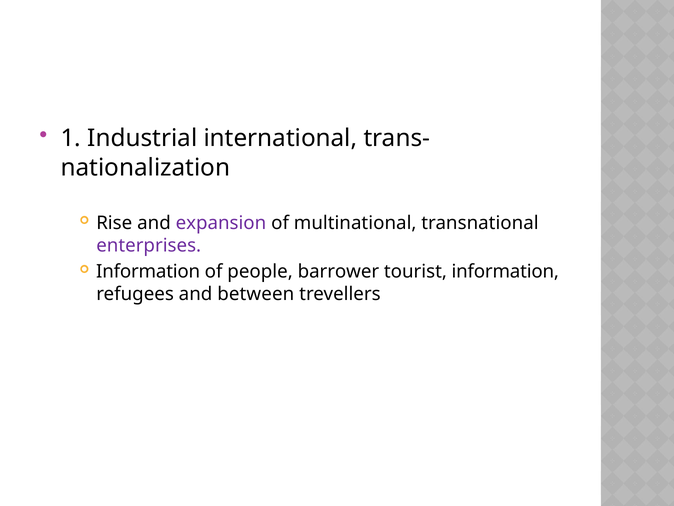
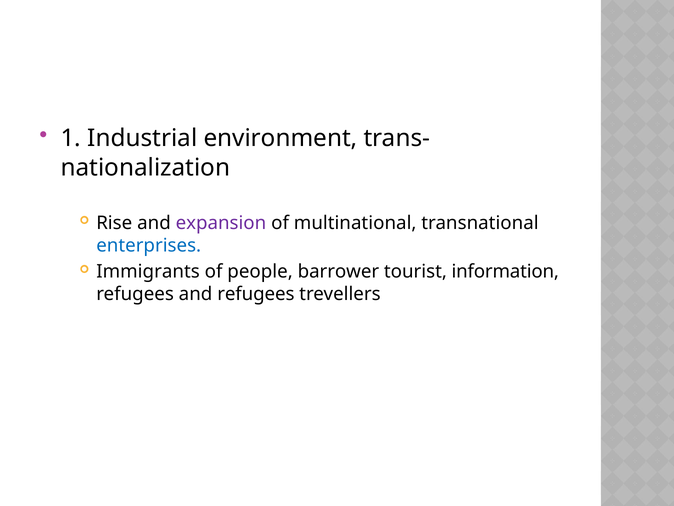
international: international -> environment (280, 138)
enterprises colour: purple -> blue (149, 245)
Information: Information -> Immigrants (148, 272)
and between: between -> refugees (256, 294)
